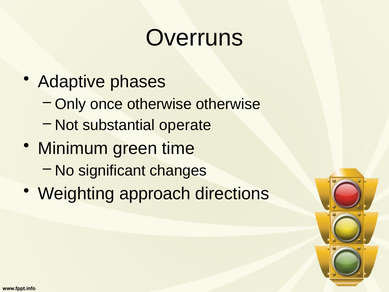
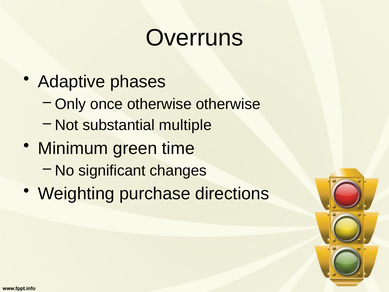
operate: operate -> multiple (185, 125)
approach: approach -> purchase (155, 194)
